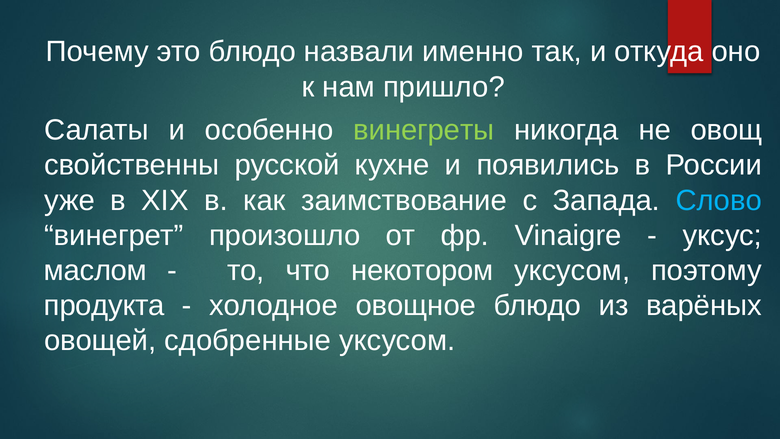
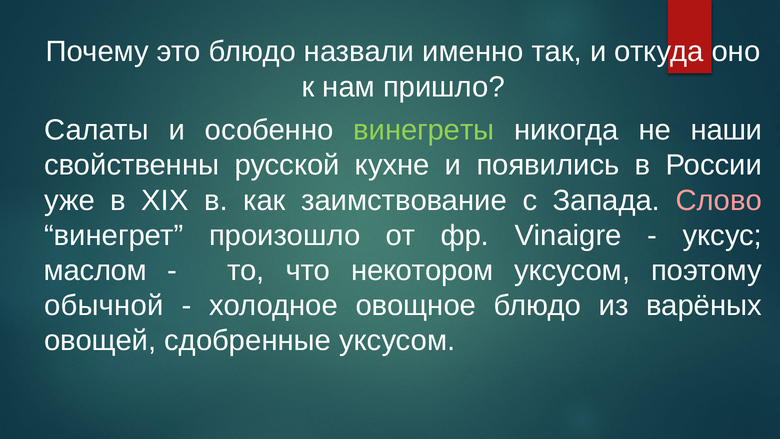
овощ: овощ -> наши (726, 130)
Слово colour: light blue -> pink (719, 200)
продукта: продукта -> обычной (104, 306)
